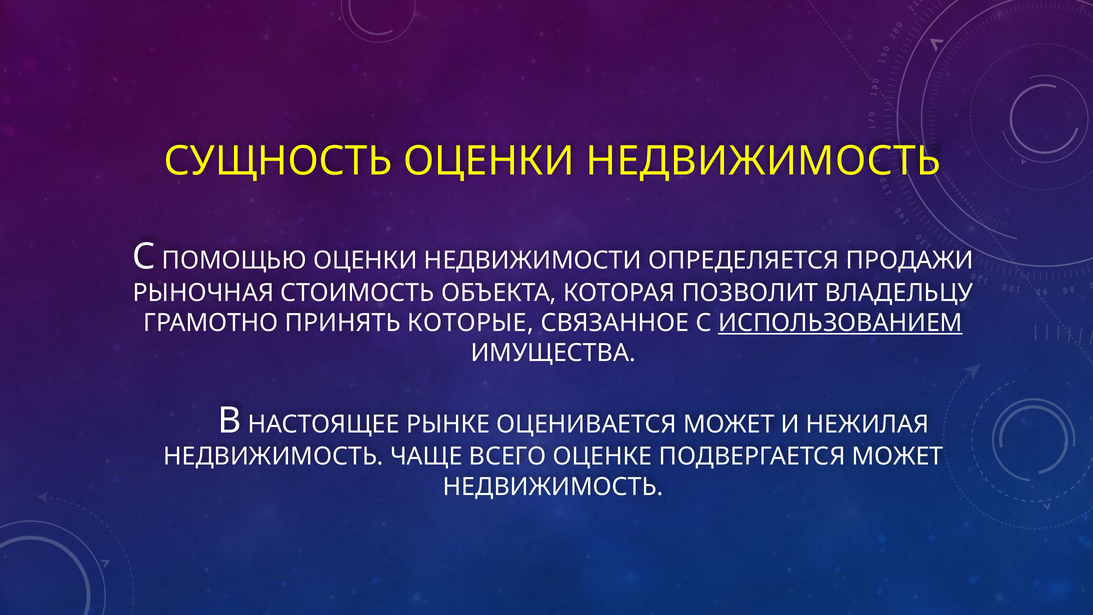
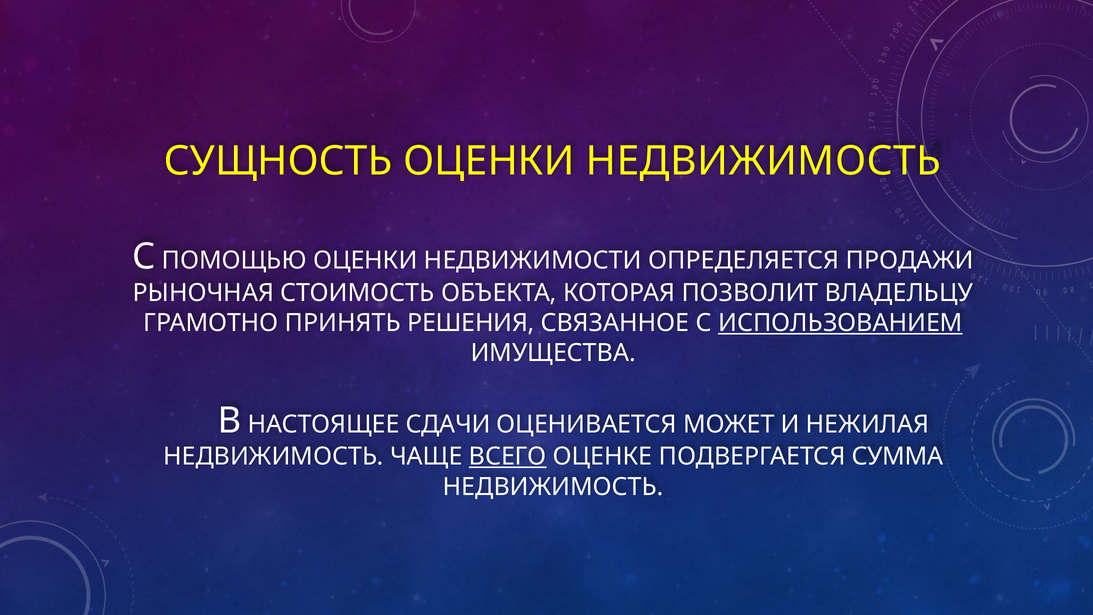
КОТОРЫЕ: КОТОРЫЕ -> РЕШЕНИЯ (471, 323)
РЫНКЕ: РЫНКЕ -> СДАЧИ (448, 424)
ВСЕГО underline: none -> present (508, 457)
ПОДВЕРГАЕТСЯ МОЖЕТ: МОЖЕТ -> СУММА (897, 457)
